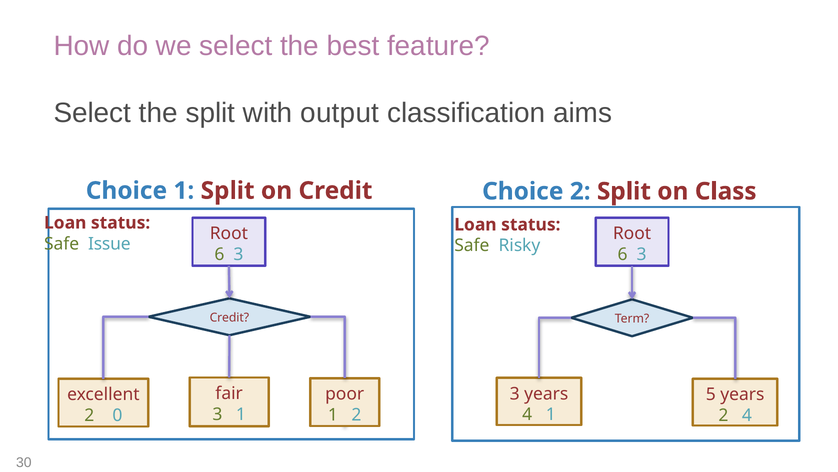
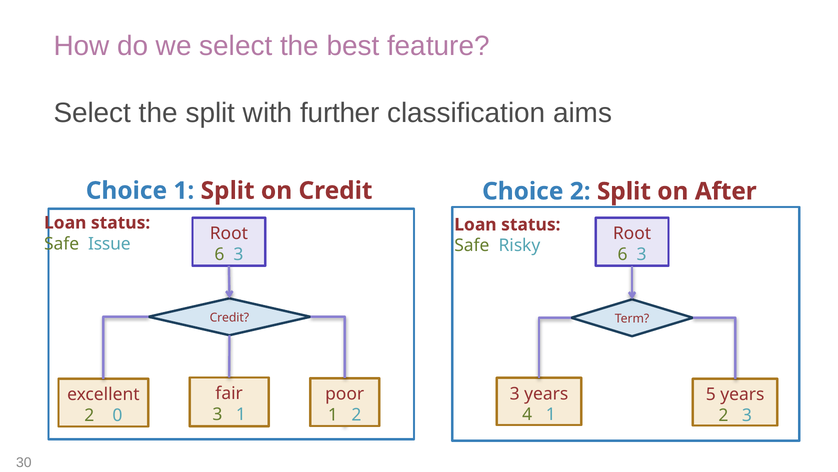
output: output -> further (340, 113)
Class: Class -> After (726, 191)
2 4: 4 -> 3 (747, 415)
